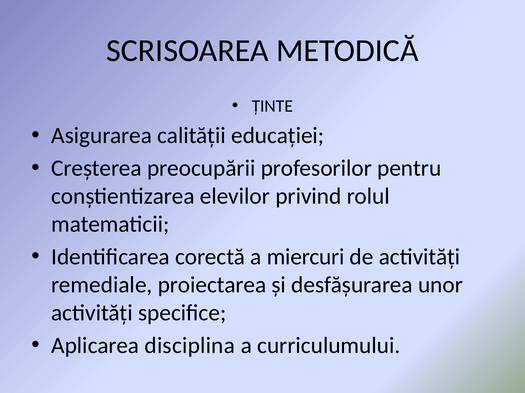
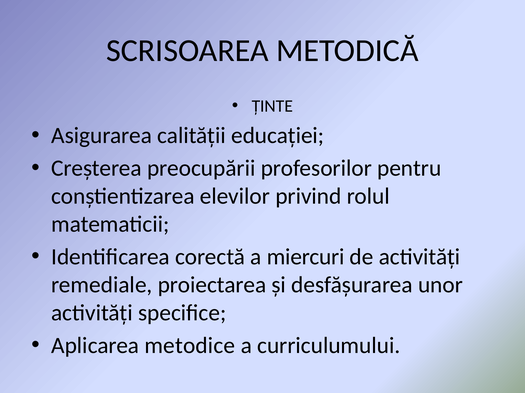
disciplina: disciplina -> metodice (190, 346)
